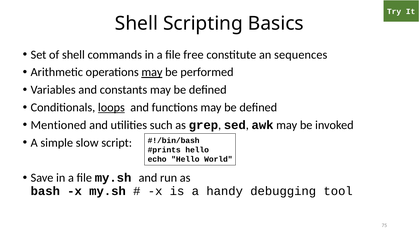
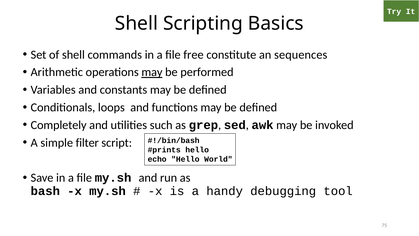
loops underline: present -> none (111, 107)
Mentioned: Mentioned -> Completely (59, 125)
slow: slow -> filter (87, 142)
